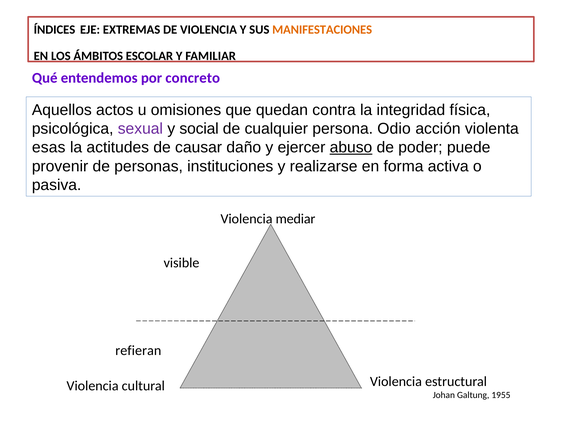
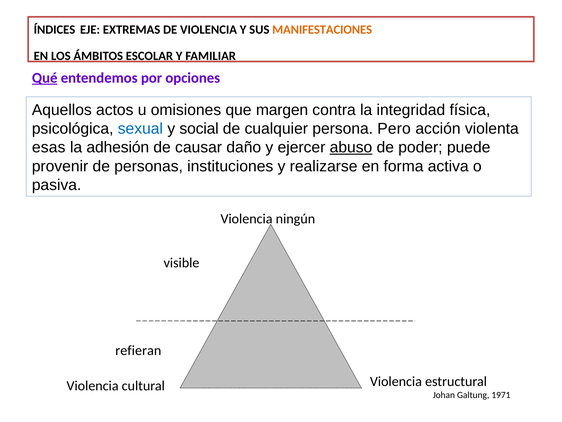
Qué underline: none -> present (45, 78)
concreto: concreto -> opciones (193, 78)
quedan: quedan -> margen (282, 110)
sexual colour: purple -> blue (140, 129)
Odio: Odio -> Pero (394, 129)
actitudes: actitudes -> adhesión (118, 147)
mediar: mediar -> ningún (295, 219)
1955: 1955 -> 1971 (501, 395)
